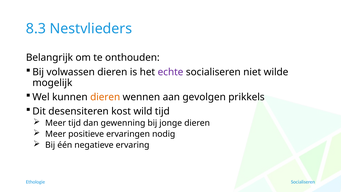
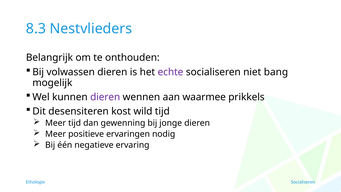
wilde: wilde -> bang (276, 72)
dieren colour: orange -> purple (105, 97)
gevolgen: gevolgen -> waarmee (204, 97)
